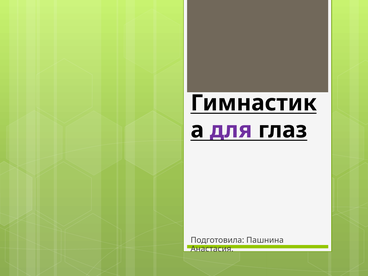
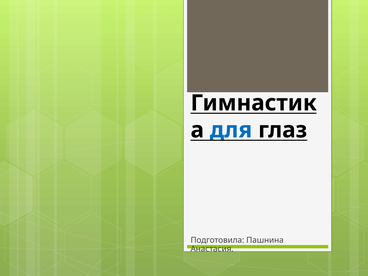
для colour: purple -> blue (231, 130)
